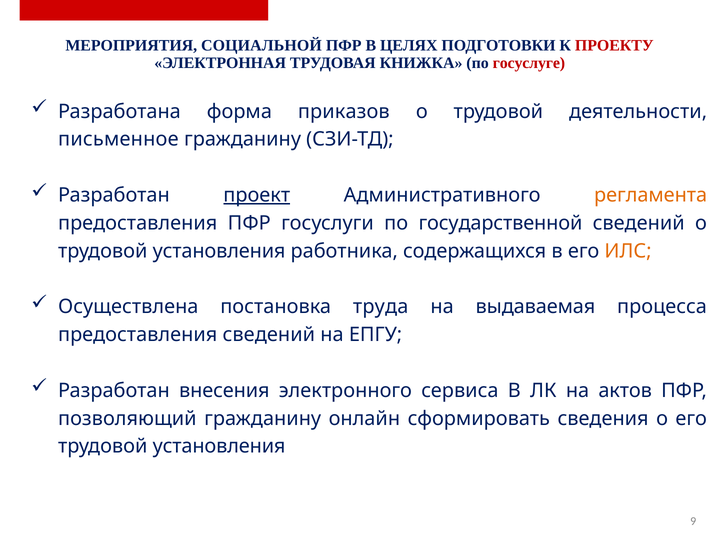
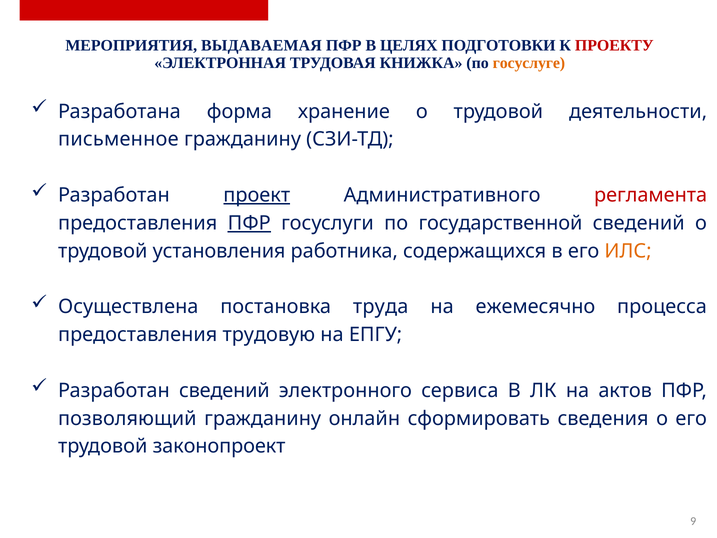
СОЦИАЛЬНОЙ: СОЦИАЛЬНОЙ -> ВЫДАВАЕМАЯ (261, 45)
госуслуге colour: red -> orange (529, 63)
приказов: приказов -> хранение (344, 111)
регламента colour: orange -> red (651, 195)
ПФР underline: none -> present (249, 223)
выдаваемая: выдаваемая -> ежемесячно (535, 307)
предоставления сведений: сведений -> трудовую (269, 335)
Разработан внесения: внесения -> сведений (224, 390)
установления: установления -> законопроект (219, 446)
